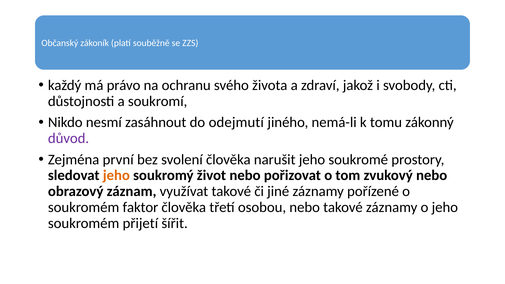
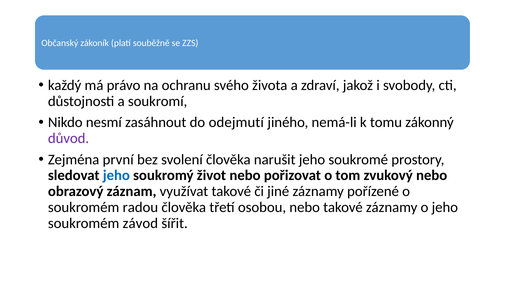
jeho colour: orange -> blue (116, 175)
faktor: faktor -> radou (140, 207)
přijetí: přijetí -> závod (140, 223)
